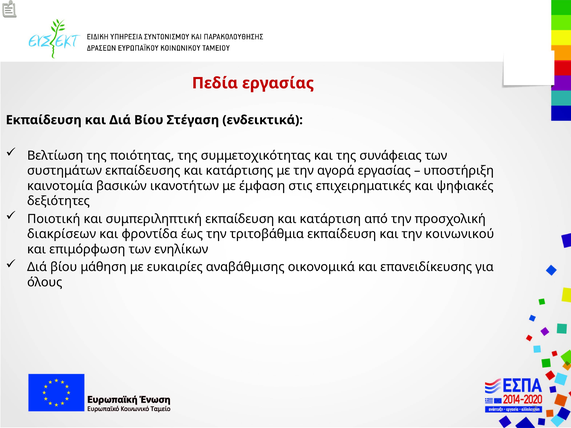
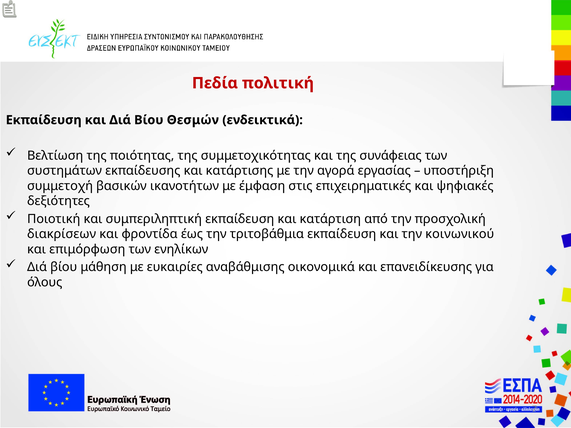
Πεδία εργασίας: εργασίας -> πολιτική (278, 83)
Στέγαση: Στέγαση -> Θεσμών (193, 120)
καινοτομία: καινοτομία -> συμμετοχή (60, 186)
